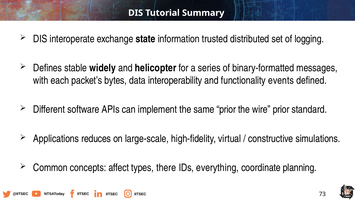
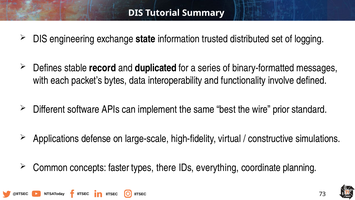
interoperate: interoperate -> engineering (72, 39)
widely: widely -> record (103, 68)
helicopter: helicopter -> duplicated (156, 68)
events: events -> involve (281, 80)
same prior: prior -> best (226, 109)
reduces: reduces -> defense (96, 138)
affect: affect -> faster (119, 167)
